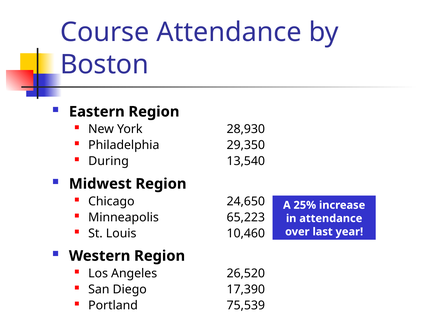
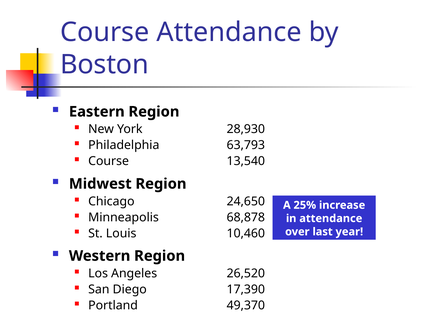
29,350: 29,350 -> 63,793 (246, 145)
During: During -> Course (109, 161)
65,223: 65,223 -> 68,878 (246, 217)
75,539: 75,539 -> 49,370 (246, 305)
